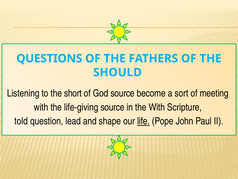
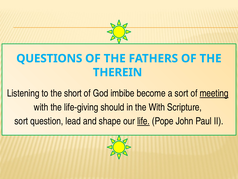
SHOULD: SHOULD -> THEREIN (118, 72)
God source: source -> imbibe (122, 93)
meeting underline: none -> present (214, 93)
life-giving source: source -> should (112, 107)
told: told -> sort (21, 121)
